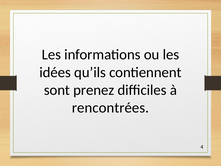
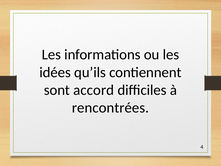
prenez: prenez -> accord (94, 90)
